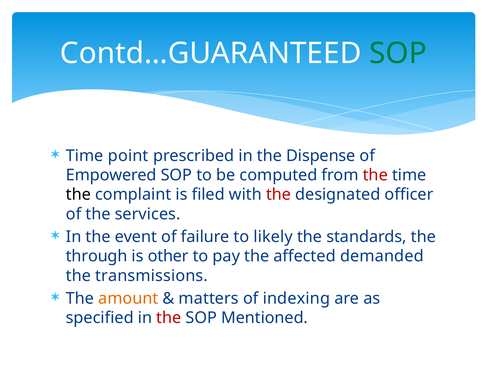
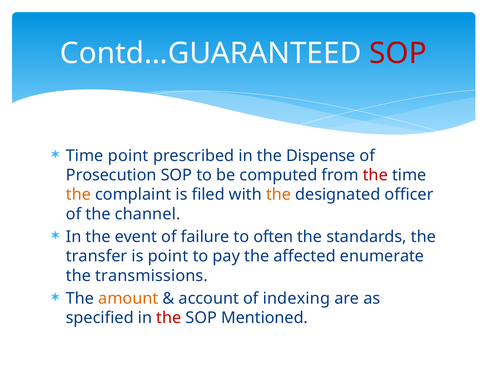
SOP colour: green -> red (398, 53)
Empowered: Empowered -> Prosecution (111, 175)
the colour: black -> orange (78, 195)
the colour: red -> orange (279, 195)
services: services -> channel (148, 214)
likely: likely -> often (273, 237)
through: through -> transfer (97, 256)
is other: other -> point (168, 256)
demanded: demanded -> enumerate (382, 256)
matters: matters -> account (209, 299)
